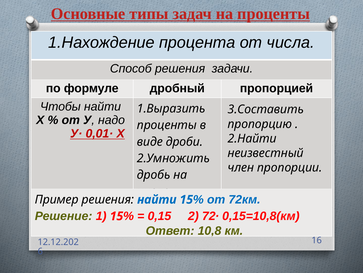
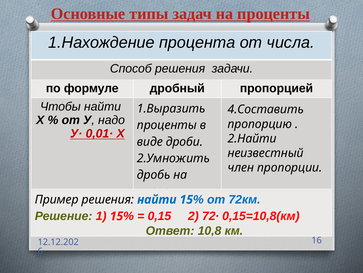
3.Составить: 3.Составить -> 4.Составить (266, 109)
